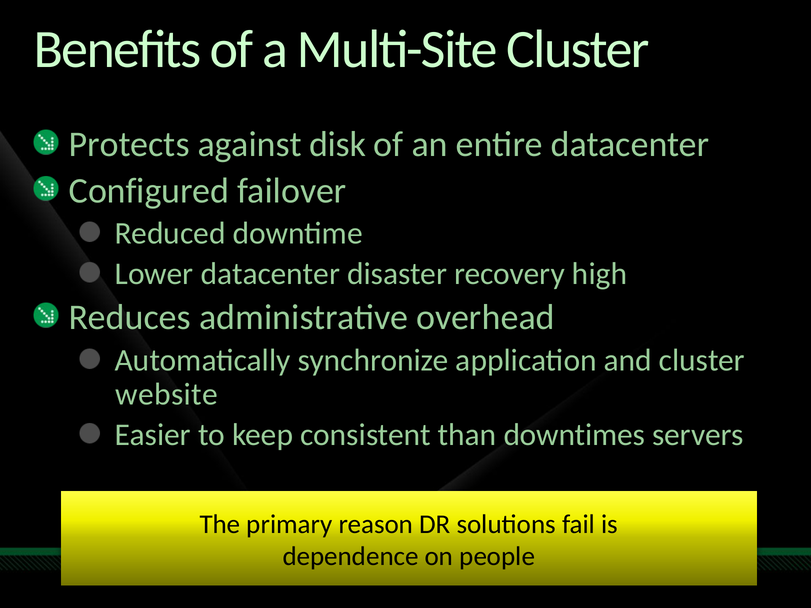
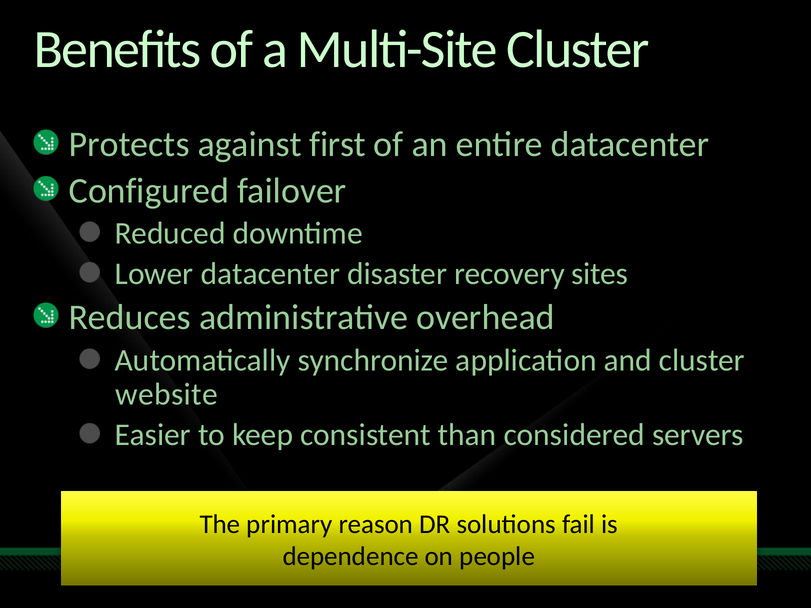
disk: disk -> first (338, 145)
high: high -> sites (600, 274)
downtimes: downtimes -> considered (574, 435)
